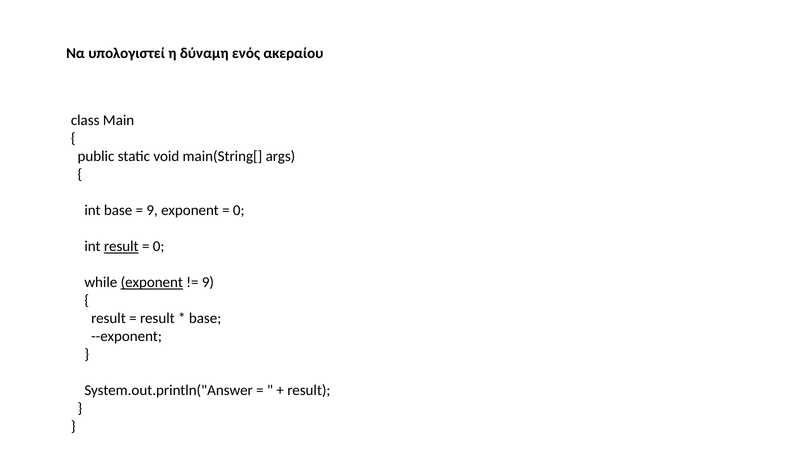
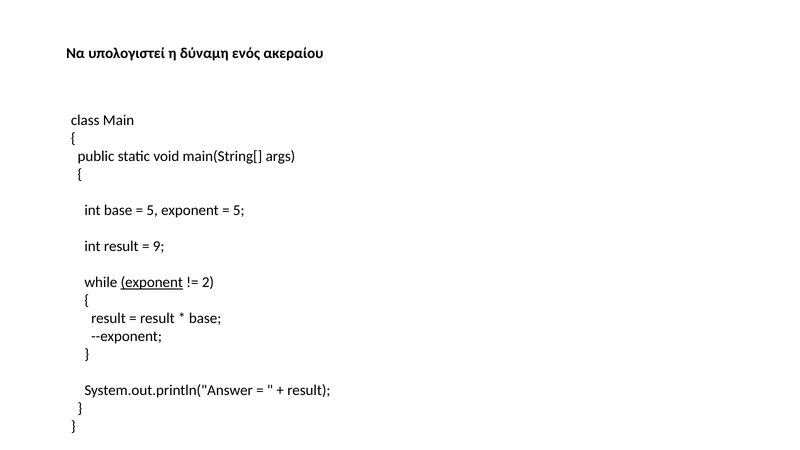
9: 9 -> 5 (152, 210)
0: 0 -> 5 (239, 210)
result underline: present -> none (121, 246)
0: 0 -> 9 (159, 246)
9: 9 -> 2 (208, 282)
